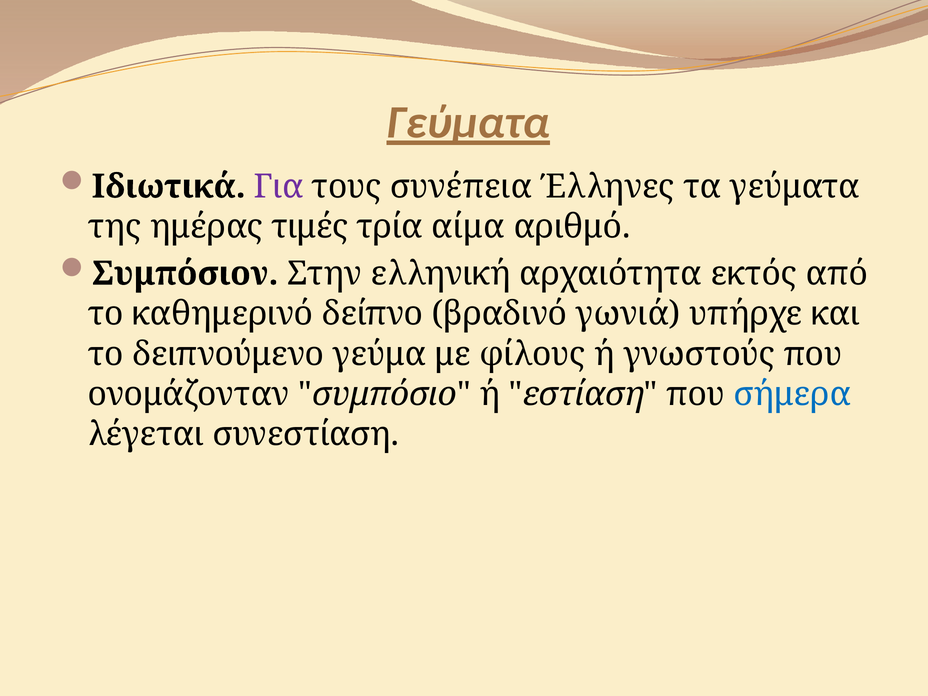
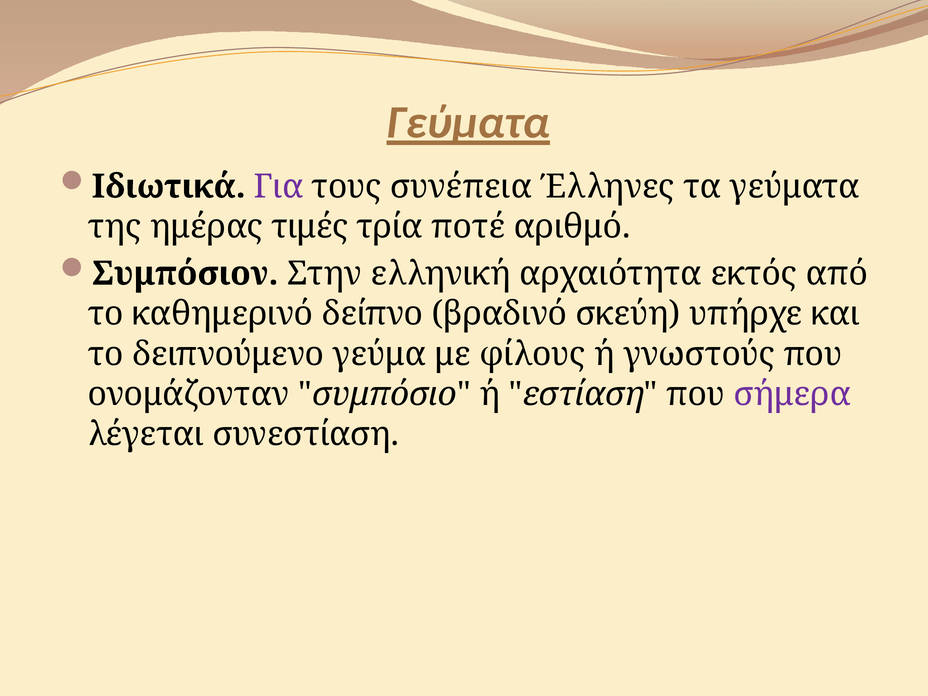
αίμα: αίμα -> ποτέ (468, 227)
γωνιά: γωνιά -> σκεύη (628, 314)
σήμερα colour: blue -> purple (792, 394)
